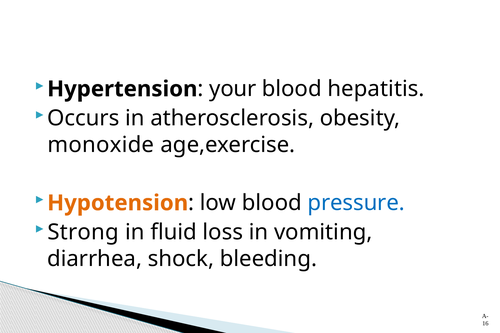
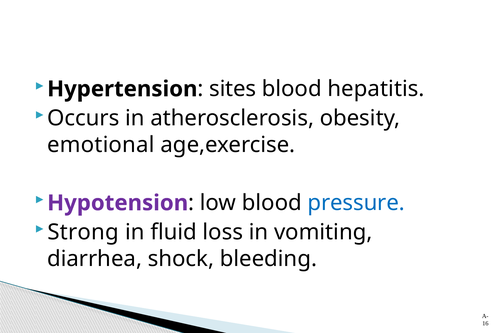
your: your -> sites (233, 89)
monoxide: monoxide -> emotional (101, 145)
Hypotension colour: orange -> purple (118, 203)
